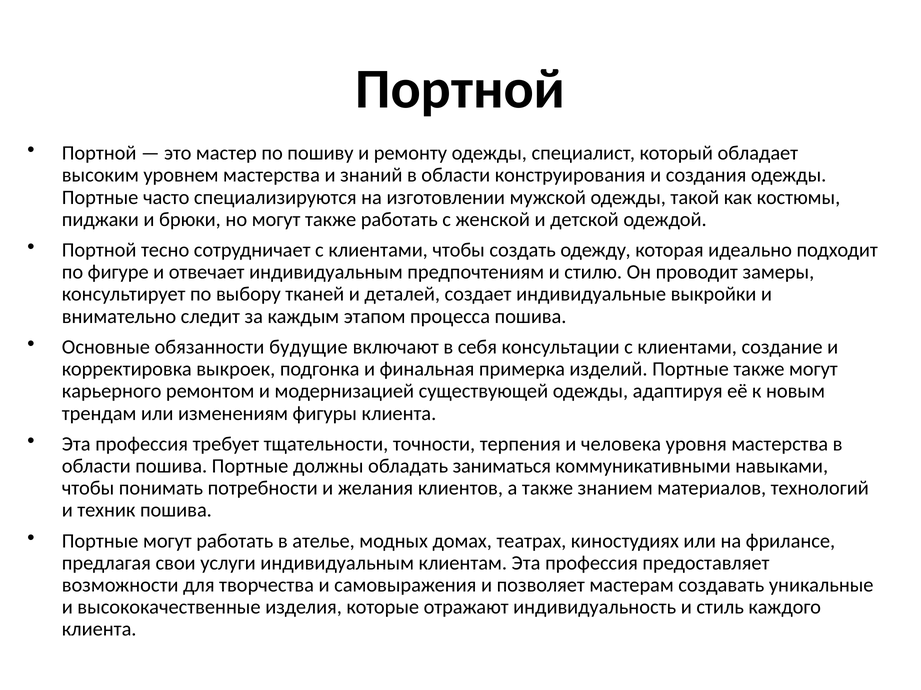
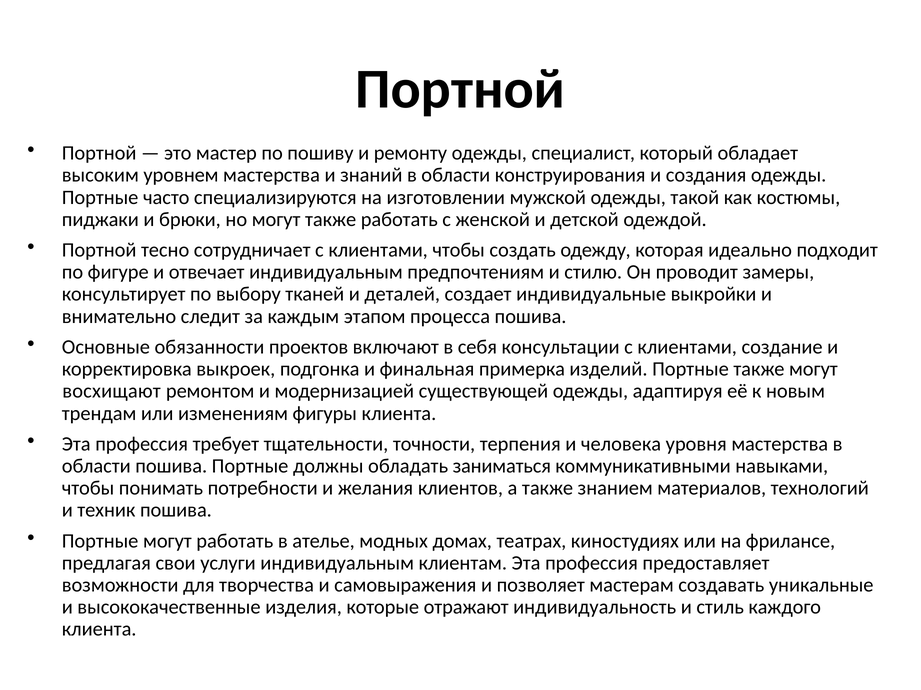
будущие: будущие -> проектов (309, 347)
карьерного: карьерного -> восхищают (112, 392)
